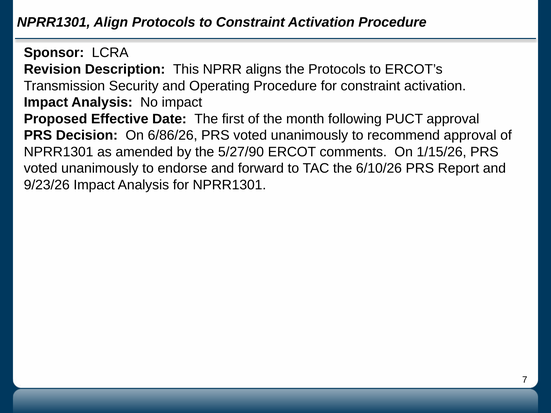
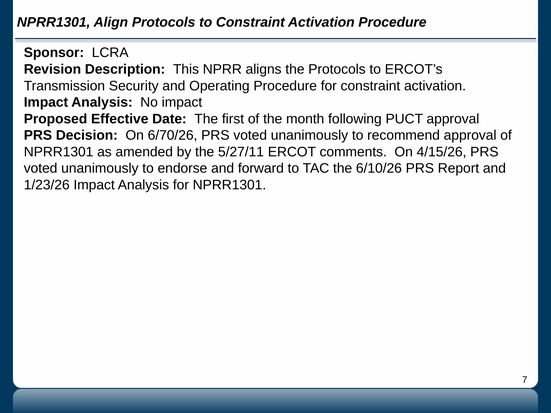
6/86/26: 6/86/26 -> 6/70/26 (173, 135)
5/27/90: 5/27/90 -> 5/27/11 (241, 152)
1/15/26: 1/15/26 -> 4/15/26 (442, 152)
9/23/26: 9/23/26 -> 1/23/26 (47, 185)
